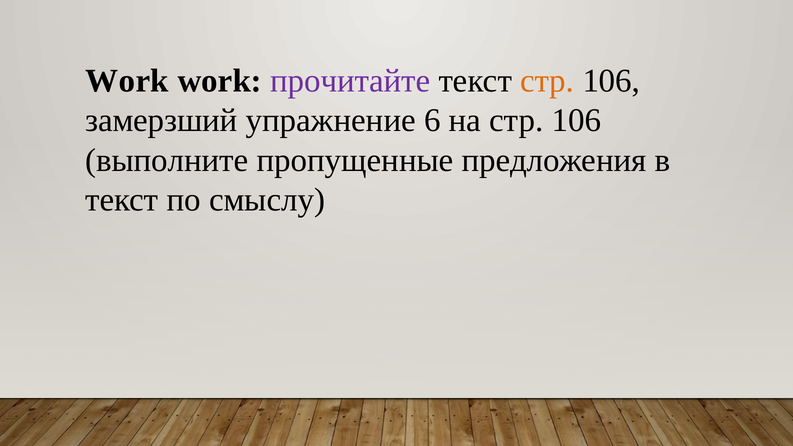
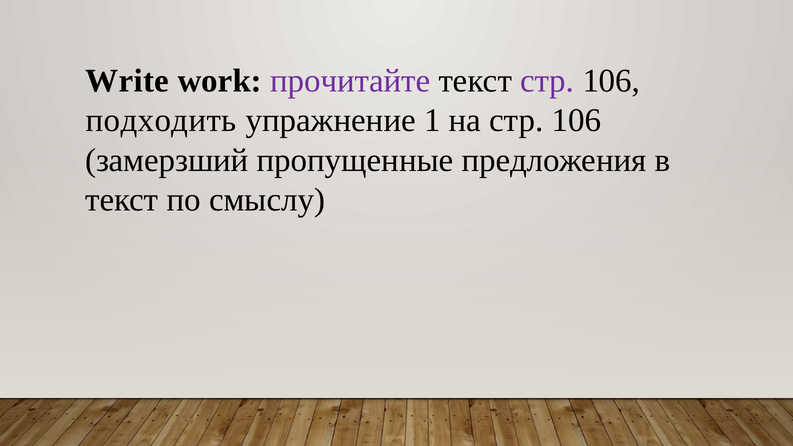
Work: Work -> Write (127, 81)
стр colour: orange -> purple (547, 81)
замерзший: замерзший -> подходить (161, 120)
6: 6 -> 1 (432, 120)
выполните: выполните -> замерзший (167, 160)
